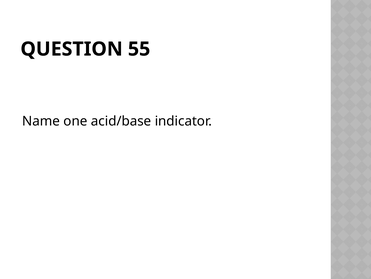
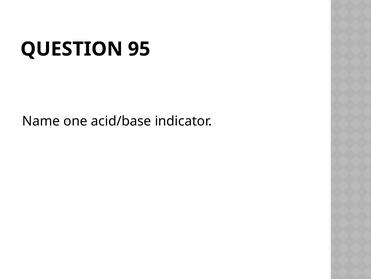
55: 55 -> 95 (139, 49)
